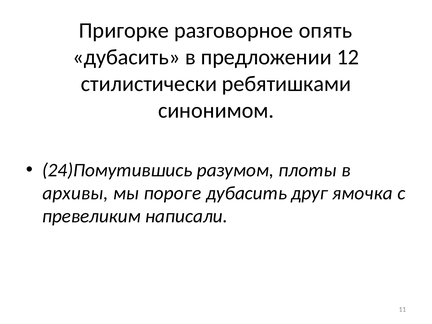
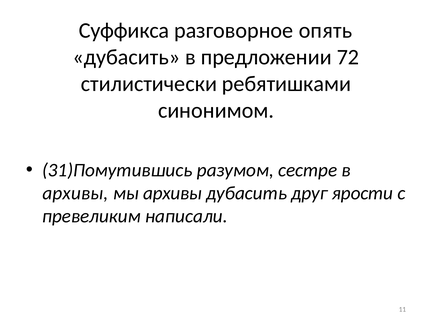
Пригорке: Пригорке -> Суффикса (124, 31)
12: 12 -> 72 (348, 57)
24)Помутившись: 24)Помутившись -> 31)Помутившись (117, 170)
плоты: плоты -> сестре (308, 170)
мы пороге: пороге -> архивы (173, 193)
ямочка: ямочка -> ярости (363, 193)
